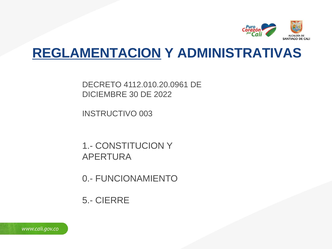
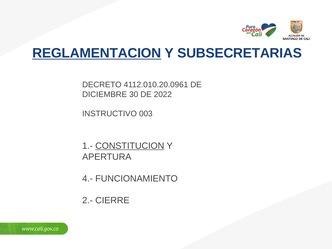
ADMINISTRATIVAS: ADMINISTRATIVAS -> SUBSECRETARIAS (240, 53)
CONSTITUCION underline: none -> present (130, 146)
0.-: 0.- -> 4.- (87, 179)
5.-: 5.- -> 2.- (87, 200)
